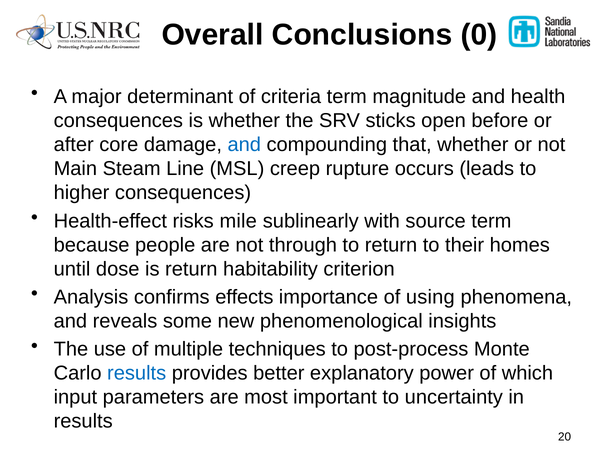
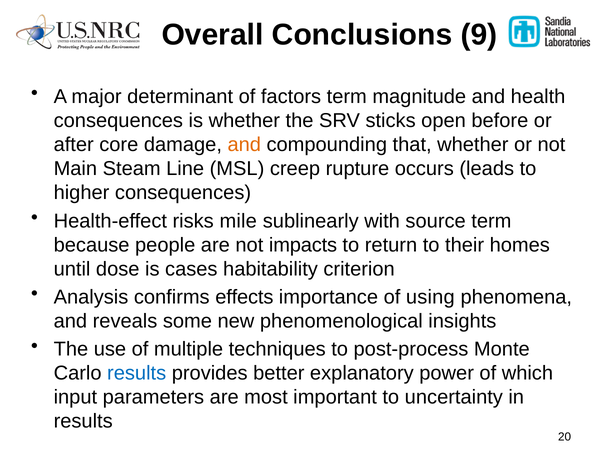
0: 0 -> 9 (479, 35)
criteria: criteria -> factors (291, 97)
and colour: blue -> orange (244, 145)
through: through -> impacts (303, 245)
is return: return -> cases (191, 269)
